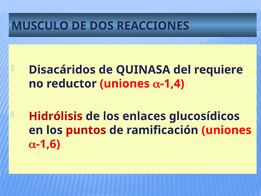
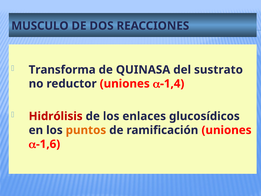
Disacáridos: Disacáridos -> Transforma (62, 70)
requiere: requiere -> sustrato (218, 70)
puntos colour: red -> orange (86, 130)
